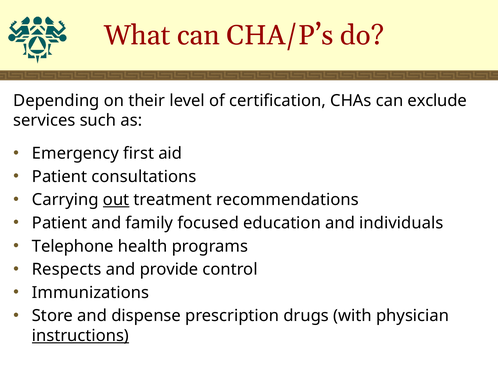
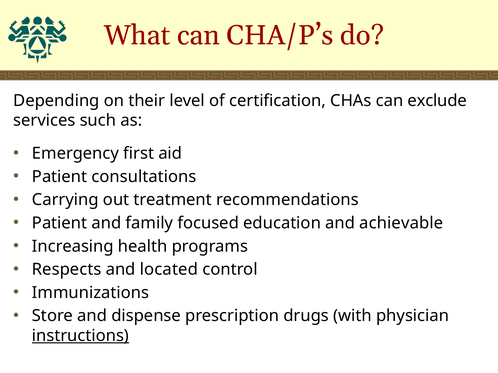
out underline: present -> none (116, 200)
individuals: individuals -> achievable (401, 223)
Telephone: Telephone -> Increasing (73, 247)
provide: provide -> located (169, 270)
